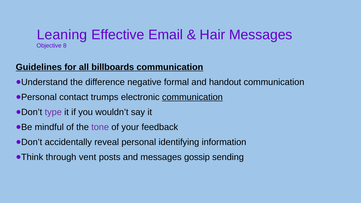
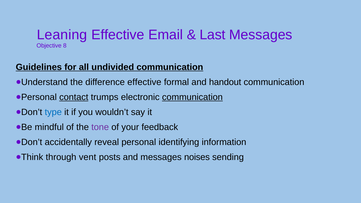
Hair: Hair -> Last (213, 35)
billboards: billboards -> undivided (113, 67)
difference negative: negative -> effective (144, 82)
contact underline: none -> present (74, 97)
type colour: purple -> blue (53, 112)
gossip: gossip -> noises (197, 157)
